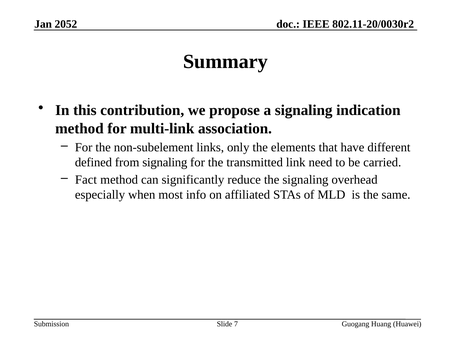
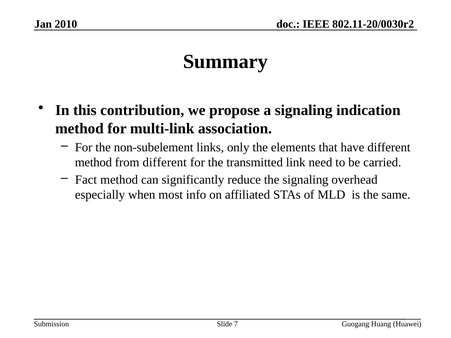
2052: 2052 -> 2010 (66, 24)
defined: defined -> method (93, 162)
from signaling: signaling -> different (165, 162)
